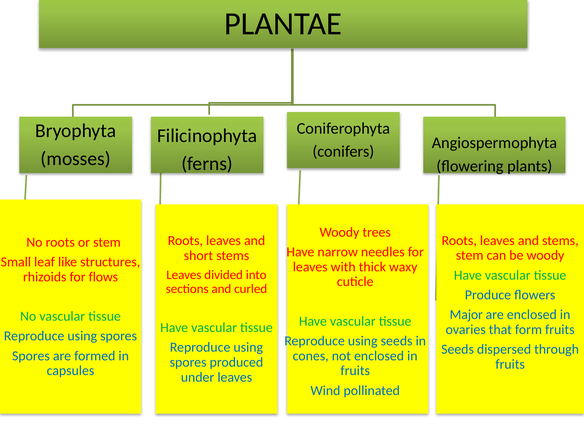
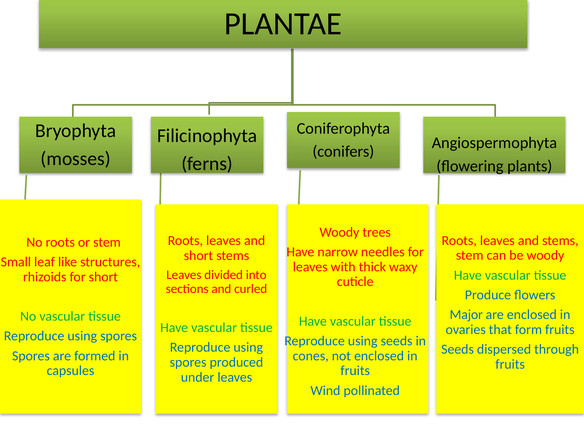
for flows: flows -> short (103, 277)
